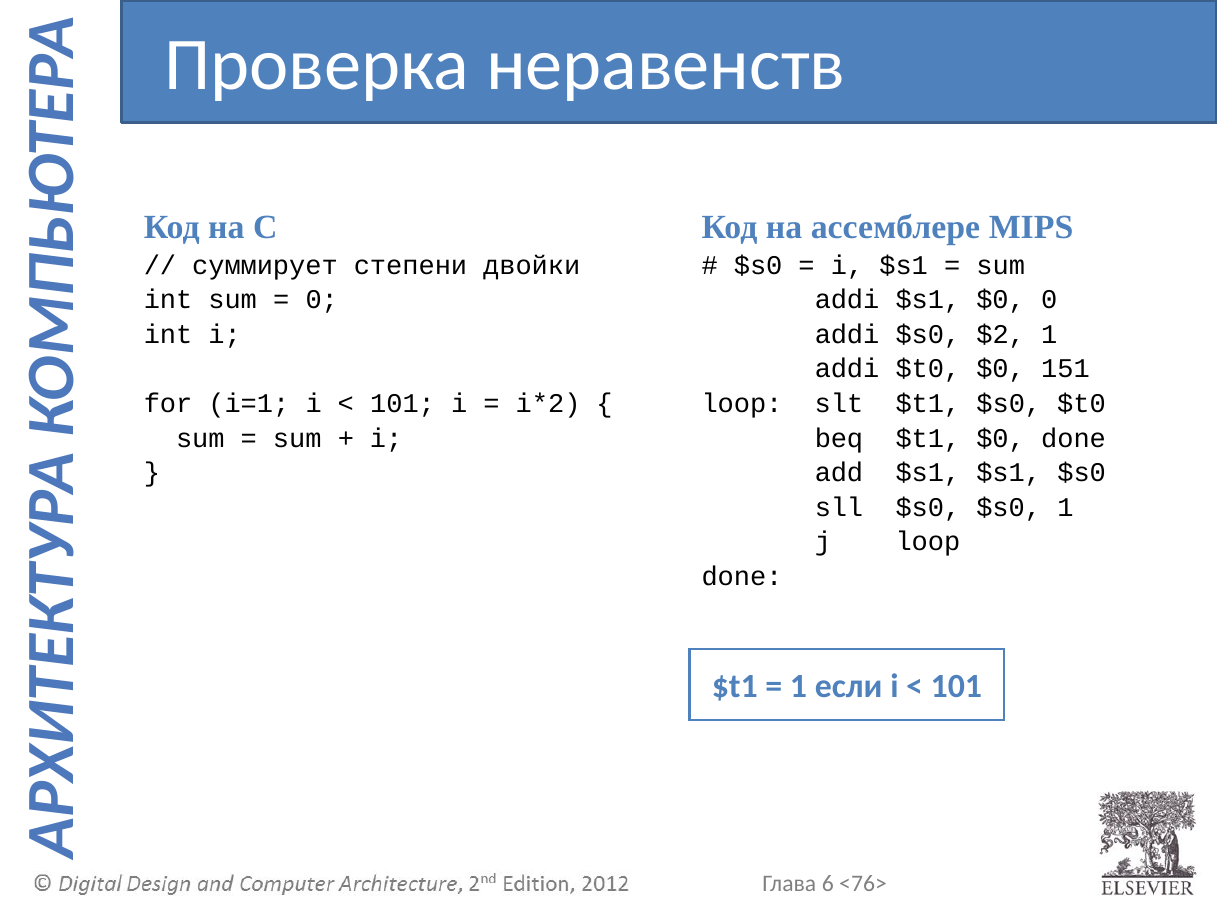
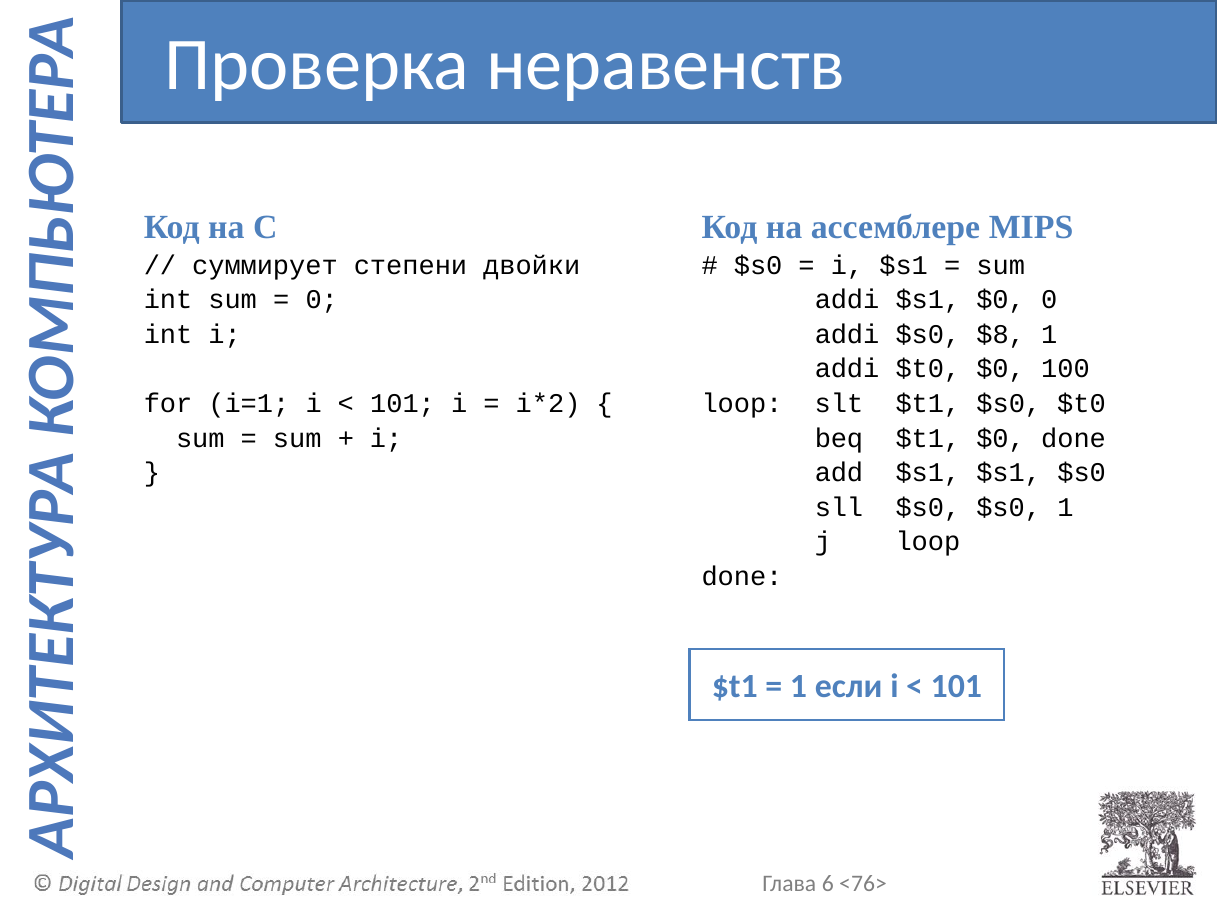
$2: $2 -> $8 (1001, 334)
151: 151 -> 100 (1065, 369)
